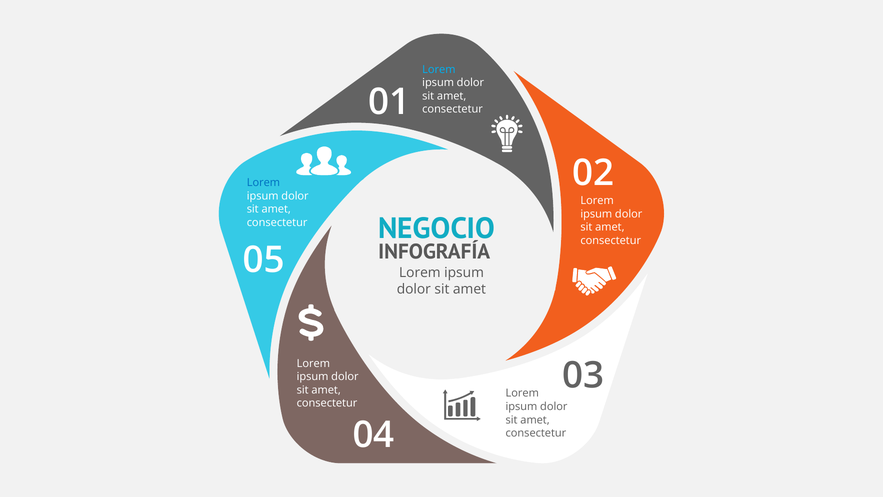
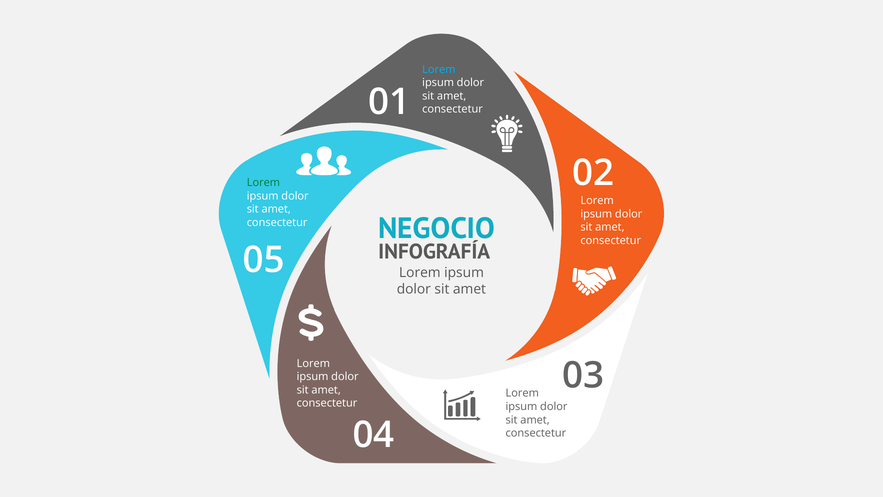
Lorem colour: blue -> green (263, 183)
